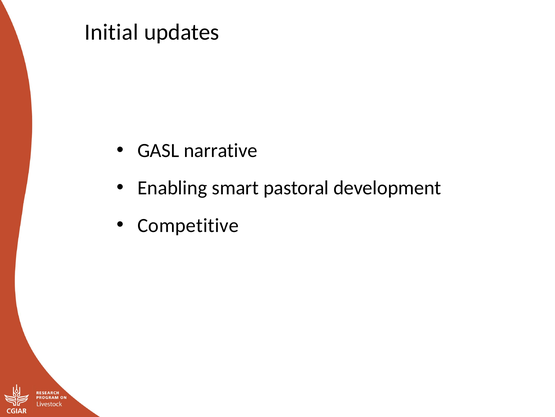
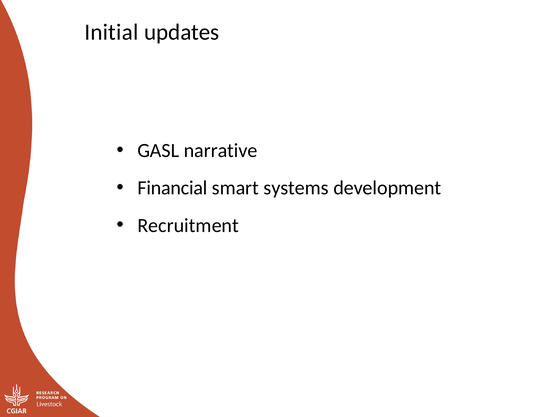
Enabling: Enabling -> Financial (172, 188)
pastoral: pastoral -> systems (296, 188)
Competitive: Competitive -> Recruitment (188, 225)
